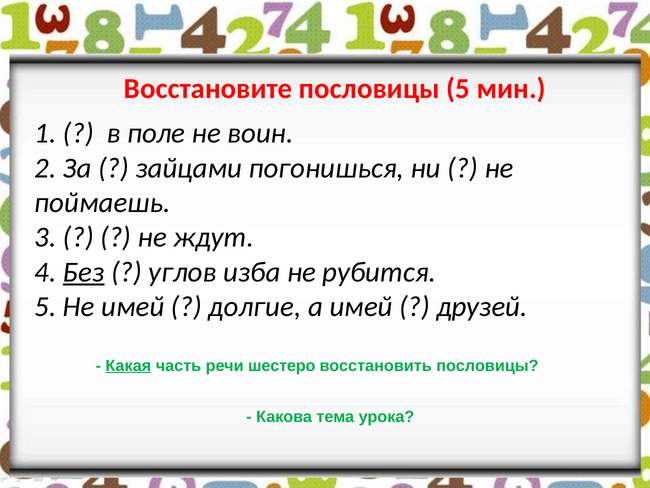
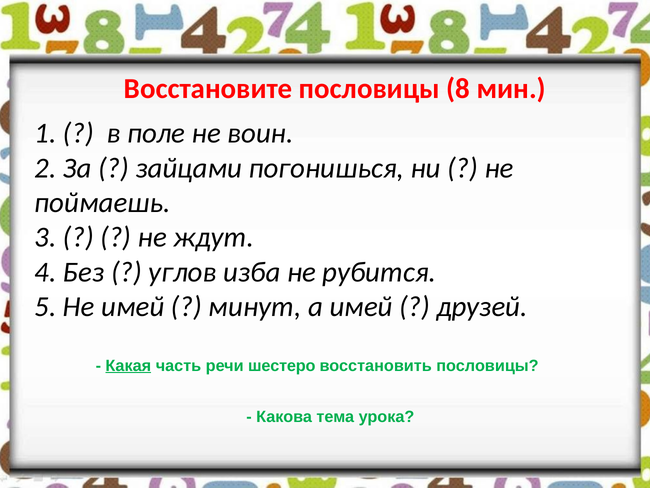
пословицы 5: 5 -> 8 (458, 89)
Без underline: present -> none (84, 272)
долгие: долгие -> минут (255, 307)
